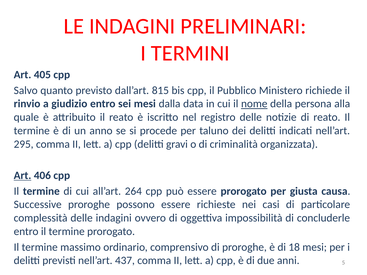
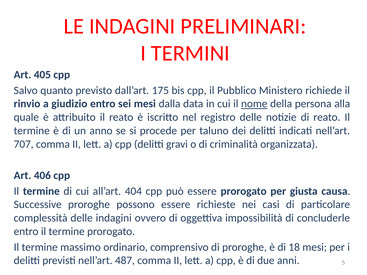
815: 815 -> 175 (160, 90)
295: 295 -> 707 (24, 144)
Art underline: present -> none (23, 176)
264: 264 -> 404 (133, 191)
437: 437 -> 487 (125, 261)
